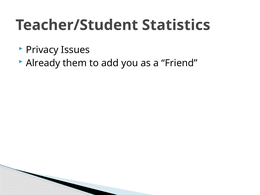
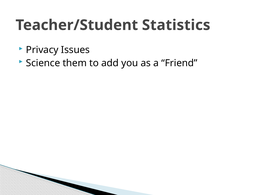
Already: Already -> Science (43, 63)
